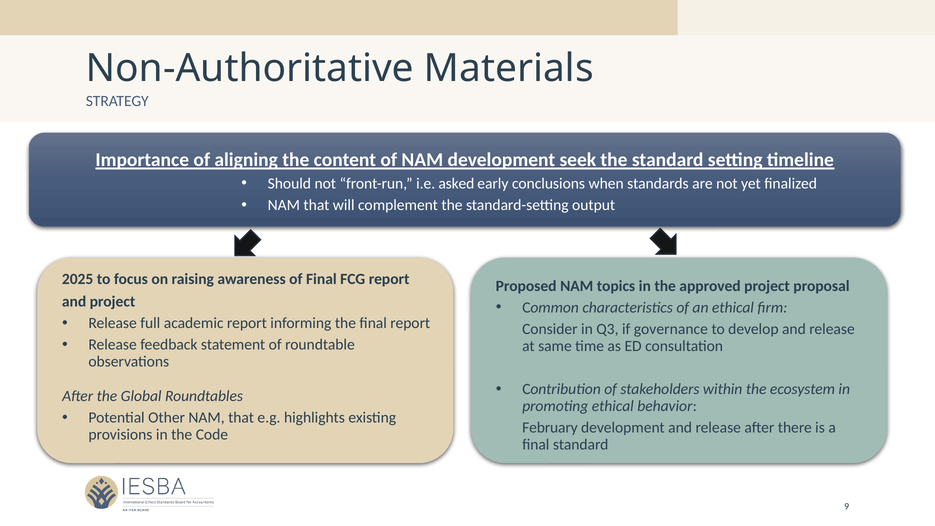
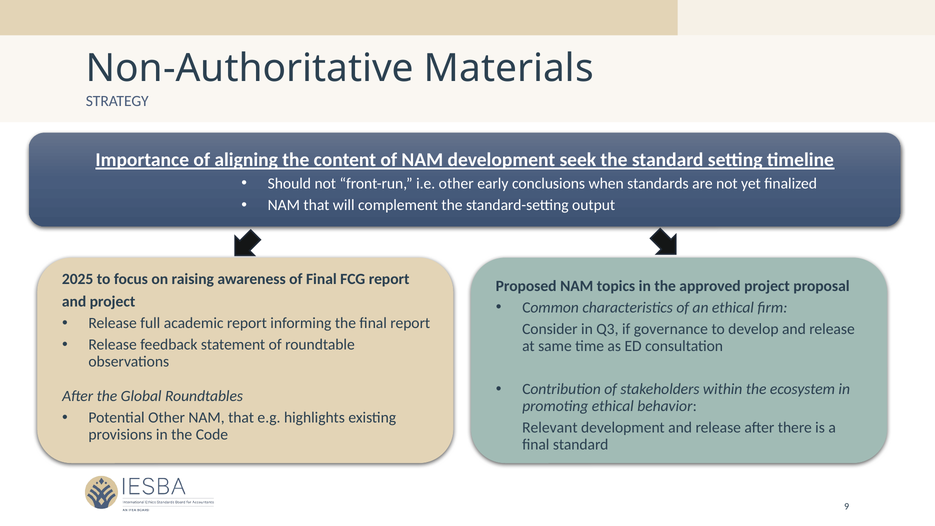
i.e asked: asked -> other (456, 183)
February: February -> Relevant (550, 428)
